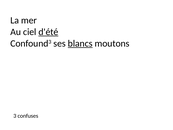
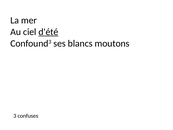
blancs underline: present -> none (80, 43)
